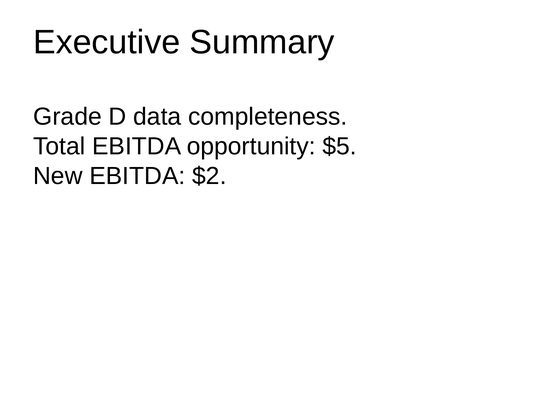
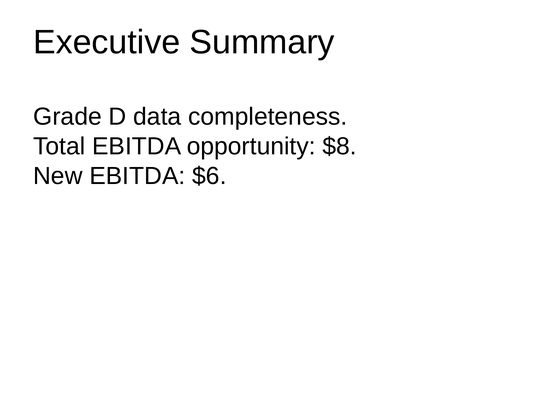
$5: $5 -> $8 (340, 146)
$2: $2 -> $6 (209, 176)
